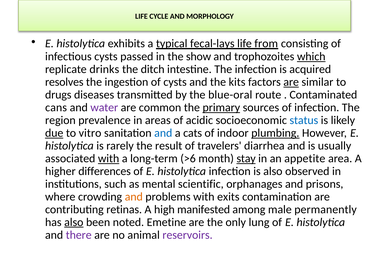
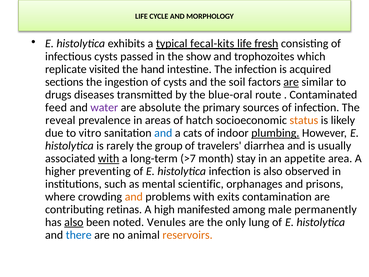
fecal-lays: fecal-lays -> fecal-kits (212, 44)
from: from -> fresh (266, 44)
which underline: present -> none (311, 57)
drinks: drinks -> visited (104, 69)
ditch: ditch -> hand (153, 69)
resolves: resolves -> sections (64, 82)
kits: kits -> soil (237, 82)
cans: cans -> feed (56, 107)
common: common -> absolute (160, 107)
primary underline: present -> none (221, 107)
region: region -> reveal (60, 120)
acidic: acidic -> hatch (199, 120)
status colour: blue -> orange (304, 120)
due underline: present -> none (54, 133)
result: result -> group (169, 146)
>6: >6 -> >7 (188, 158)
stay underline: present -> none (246, 158)
differences: differences -> preventing (105, 171)
Emetine: Emetine -> Venules (166, 222)
there colour: purple -> blue (79, 235)
reservoirs colour: purple -> orange (188, 235)
